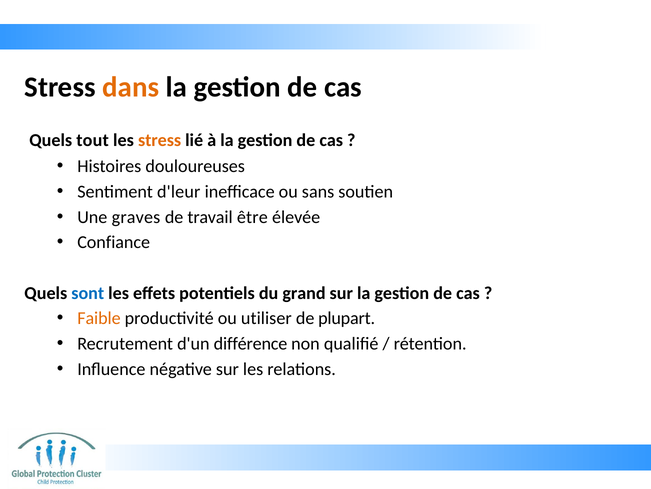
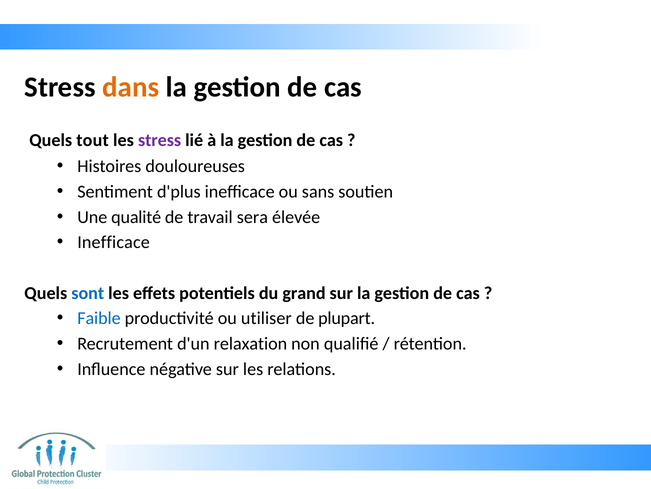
stress colour: orange -> purple (160, 140)
d'leur: d'leur -> d'plus (179, 191)
graves: graves -> qualité (136, 217)
être: être -> sera (252, 217)
Confiance: Confiance -> Inefficace (114, 242)
Faible colour: orange -> blue (99, 318)
différence: différence -> relaxation (250, 343)
